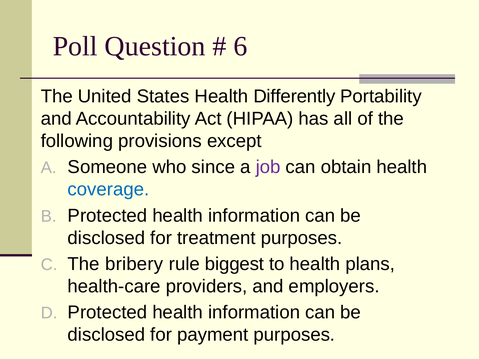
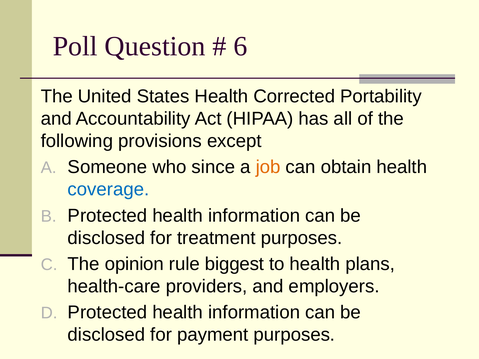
Differently: Differently -> Corrected (294, 96)
job colour: purple -> orange (268, 167)
bribery: bribery -> opinion (134, 264)
